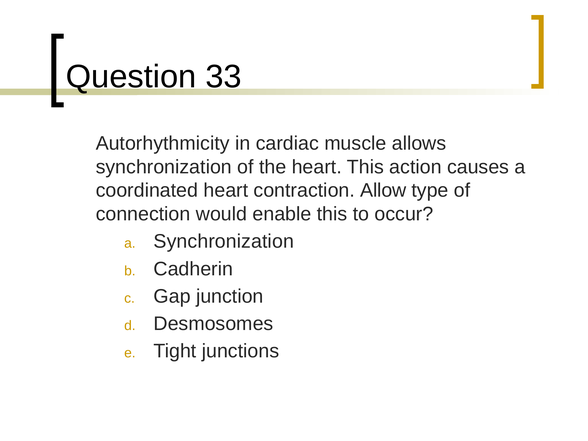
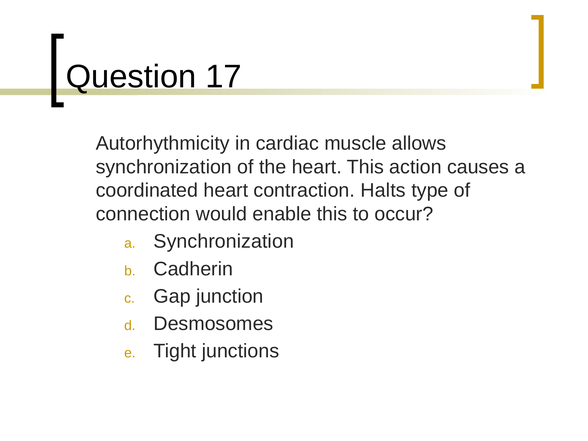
33: 33 -> 17 (224, 77)
Allow: Allow -> Halts (383, 191)
